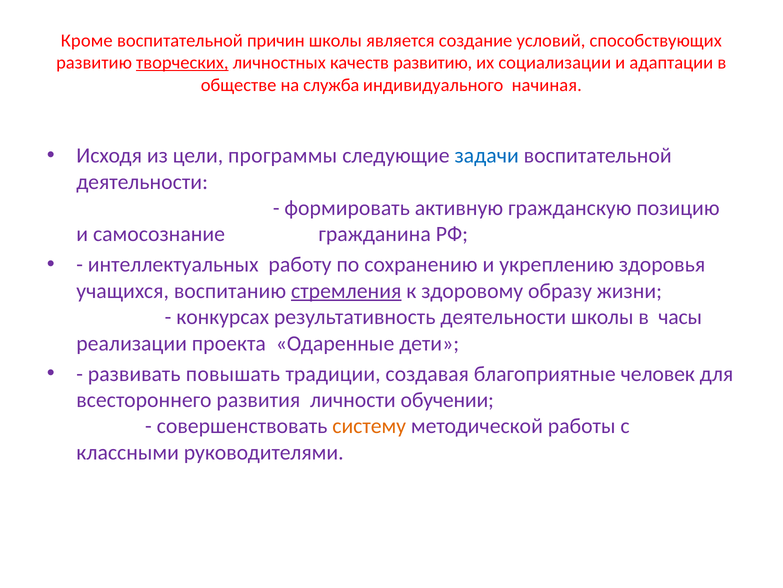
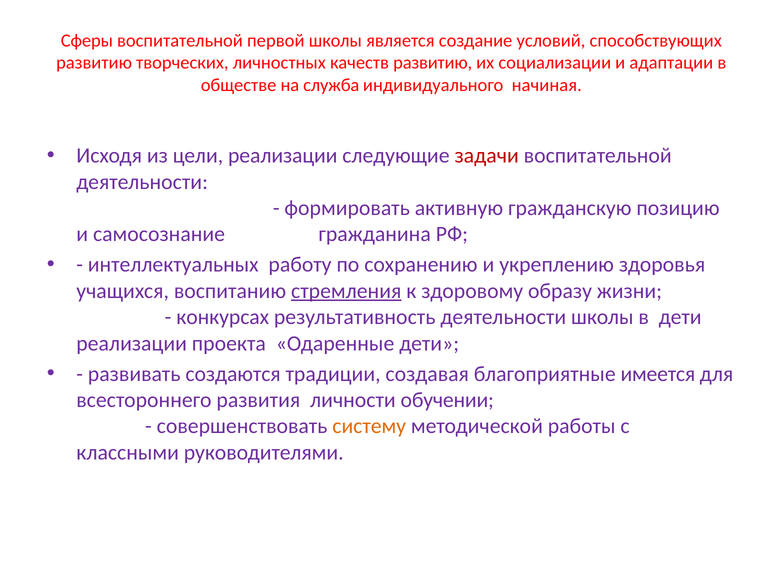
Кроме: Кроме -> Сферы (87, 40)
причин: причин -> первой (276, 40)
творческих underline: present -> none (182, 63)
цели программы: программы -> реализации (283, 156)
задачи colour: blue -> red (487, 156)
в часы: часы -> дети (680, 317)
повышать: повышать -> создаются (233, 373)
человек: человек -> имеется (658, 373)
